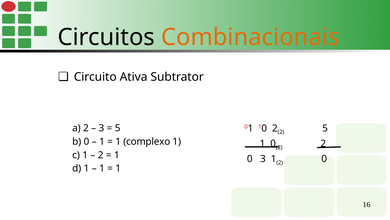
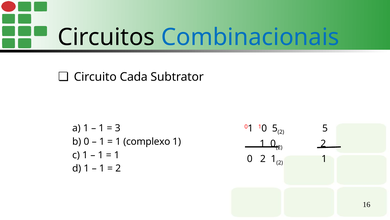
Combinacionais colour: orange -> blue (250, 37)
Ativa: Ativa -> Cada (134, 77)
10 2: 2 -> 5 (275, 128)
a 2: 2 -> 1 (86, 128)
3: 3 -> 1 (101, 128)
5: 5 -> 3 (118, 128)
2: 2 -> 1 (101, 155)
3: 3 -> 2 (263, 158)
1 2 0: 0 -> 1 (324, 158)
1: 1 -> 2 (118, 168)
